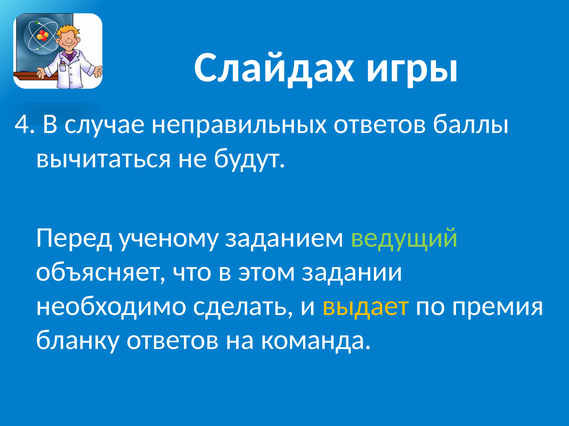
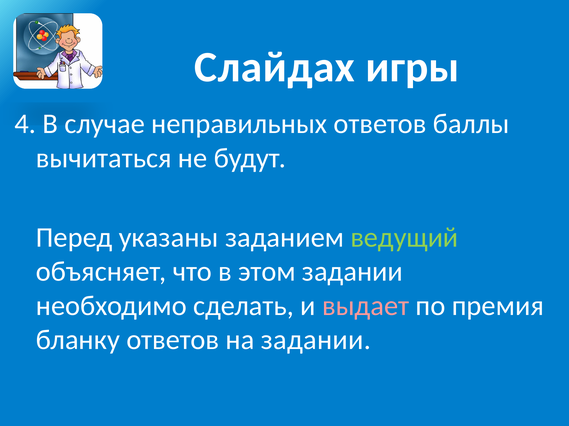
ученому: ученому -> указаны (169, 238)
выдает colour: yellow -> pink (366, 306)
на команда: команда -> задании (316, 340)
